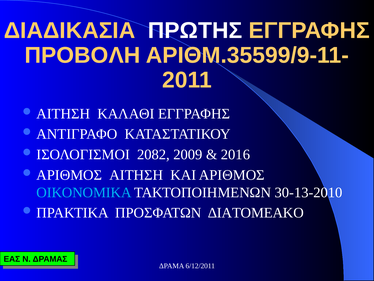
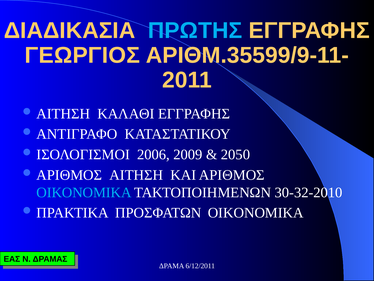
ΠΡΩΤΗΣ colour: white -> light blue (195, 30)
ΠΡΟΒΟΛΗ: ΠΡΟΒΟΛΗ -> ΓΕΩΡΓΙΟΣ (82, 55)
2082: 2082 -> 2006 (153, 154)
2016: 2016 -> 2050 (235, 154)
30-13-2010: 30-13-2010 -> 30-32-2010 (309, 192)
ΠΡΟΣΦΑΤΩΝ ΔΙΑΤΟΜΕΑΚΟ: ΔΙΑΤΟΜΕΑΚΟ -> ΟΙΚΟΝΟΜΙΚΑ (256, 213)
